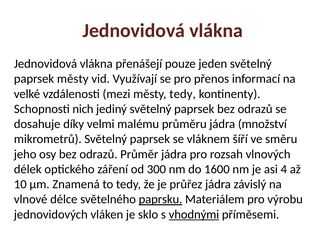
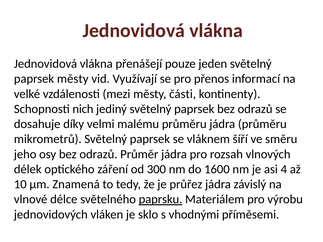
městy tedy: tedy -> části (183, 94)
jádra množství: množství -> průměru (262, 124)
vhodnými underline: present -> none (194, 215)
